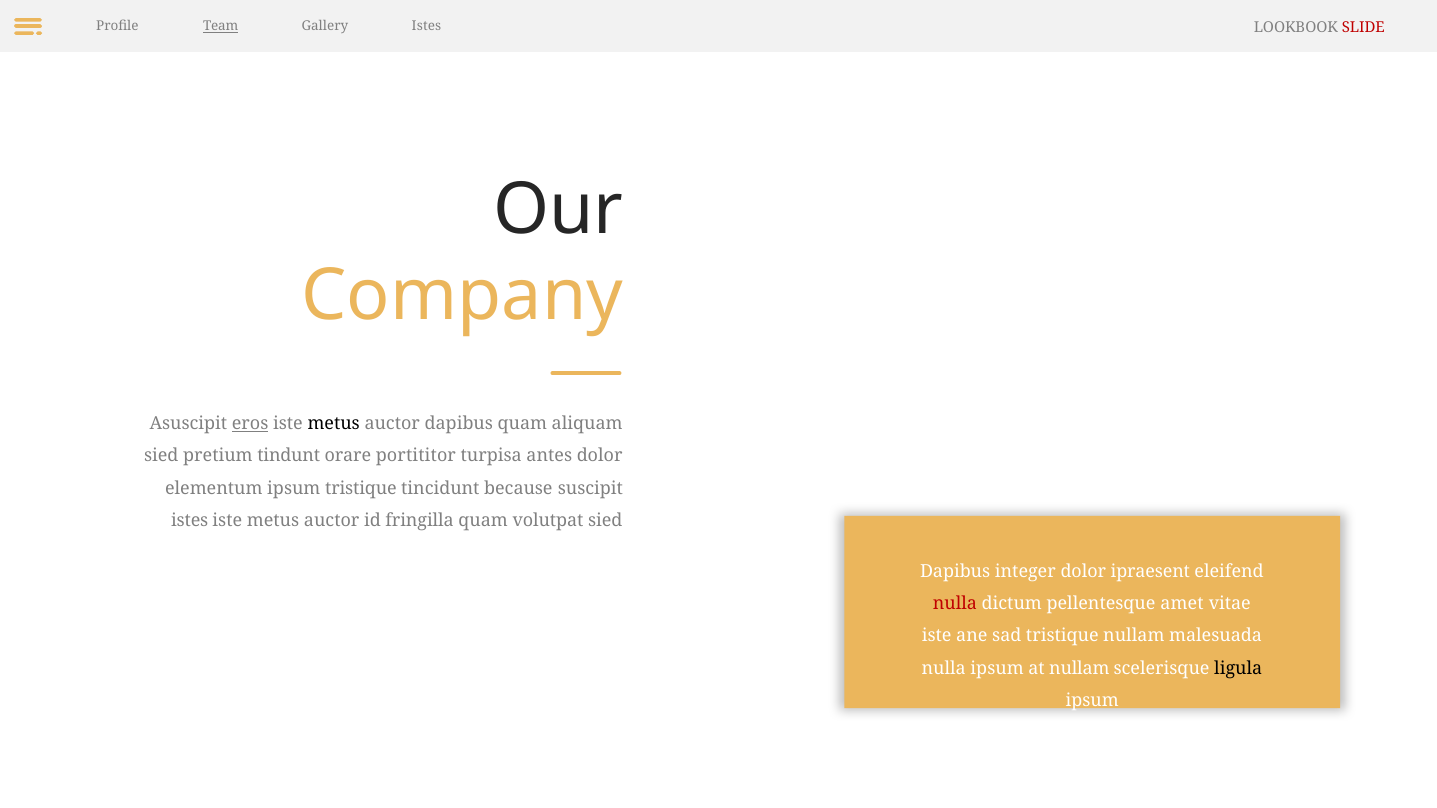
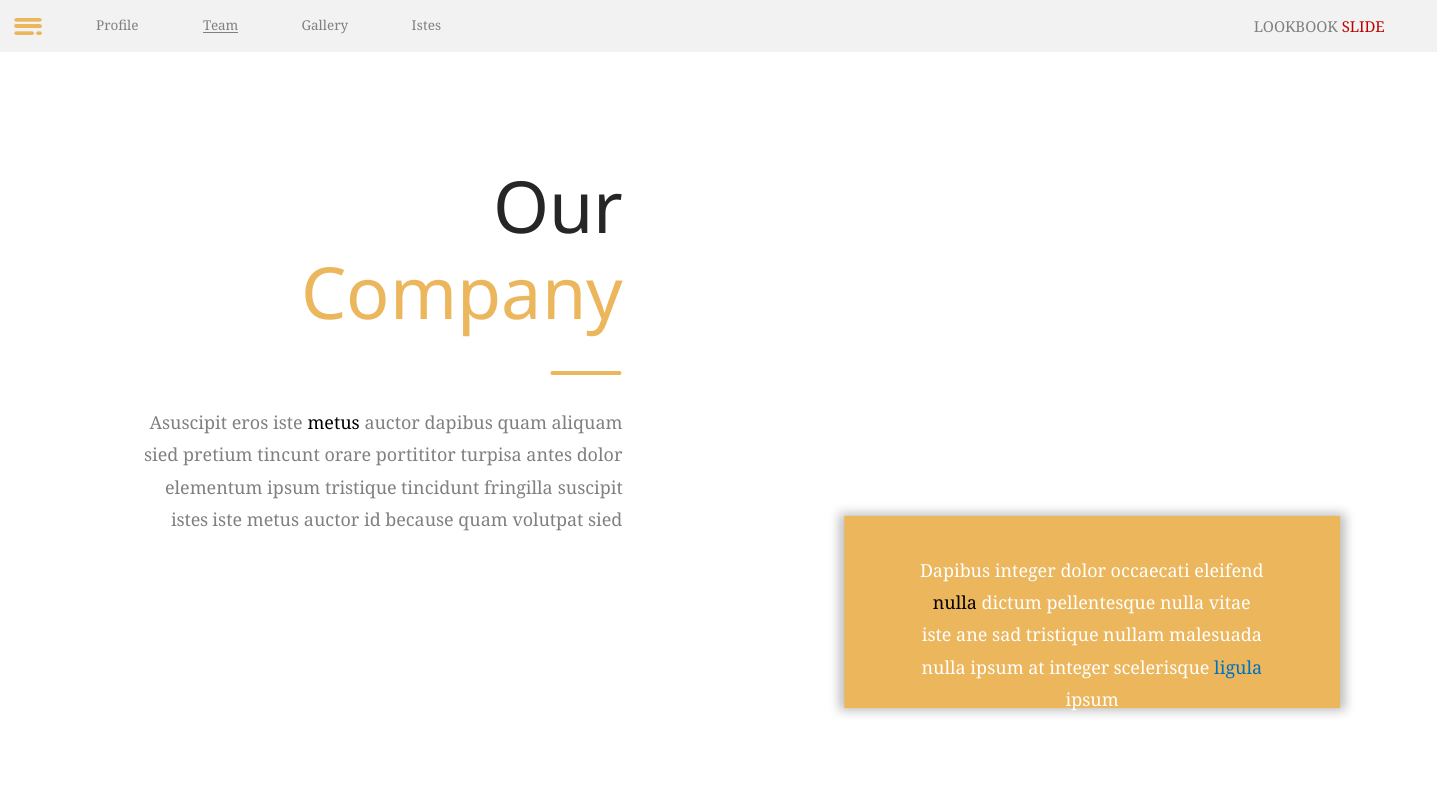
eros underline: present -> none (250, 424)
tindunt: tindunt -> tincunt (289, 456)
because: because -> fringilla (518, 488)
fringilla: fringilla -> because (420, 521)
ipraesent: ipraesent -> occaecati (1150, 571)
nulla colour: red -> black (955, 604)
pellentesque amet: amet -> nulla (1182, 604)
at nullam: nullam -> integer (1079, 668)
ligula colour: black -> blue (1238, 668)
